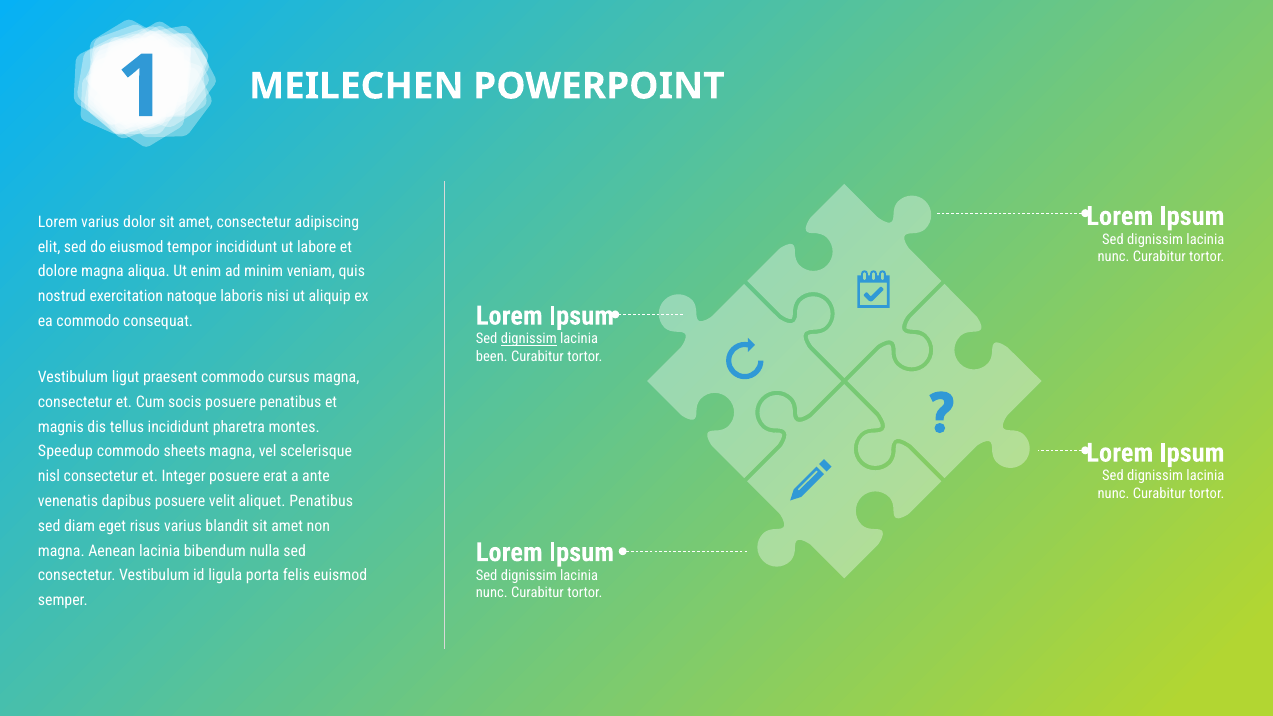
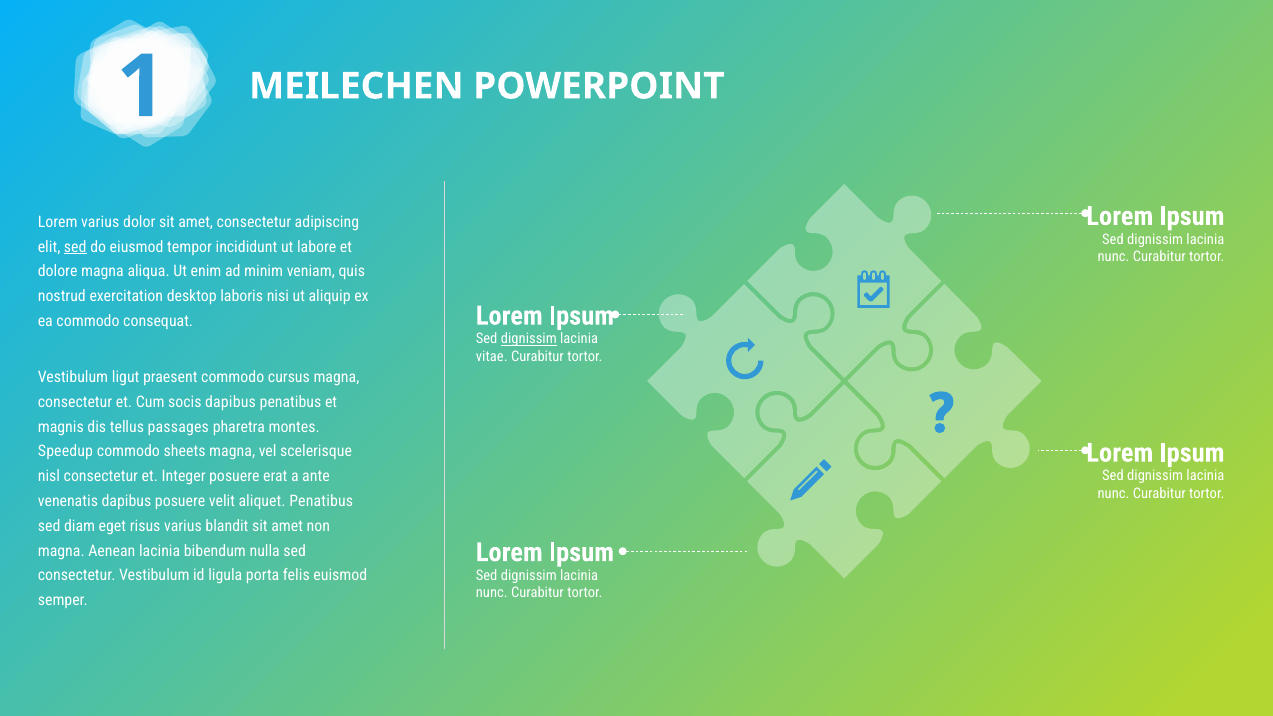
sed underline: none -> present (75, 247)
natoque: natoque -> desktop (192, 296)
been: been -> vitae (492, 357)
socis posuere: posuere -> dapibus (231, 402)
tellus incididunt: incididunt -> passages (178, 427)
